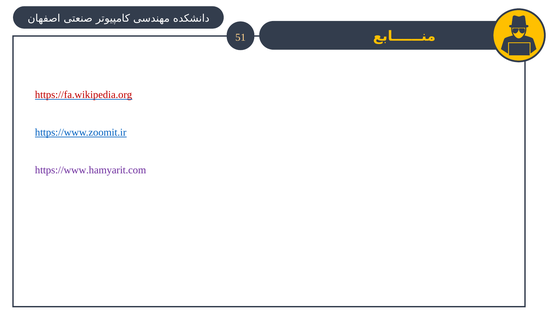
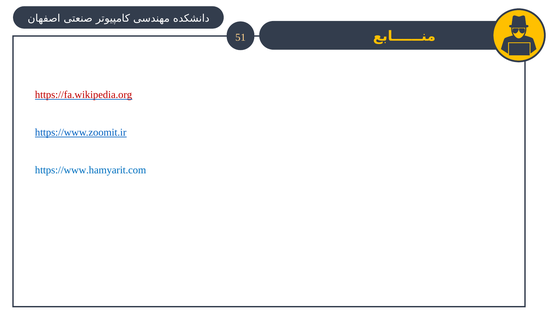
https://www.hamyarit.com colour: purple -> blue (91, 170)
